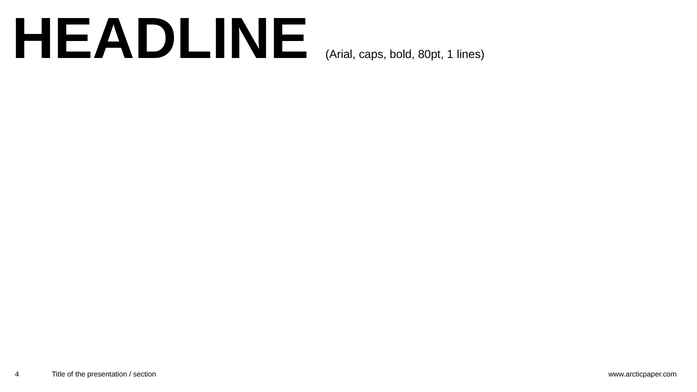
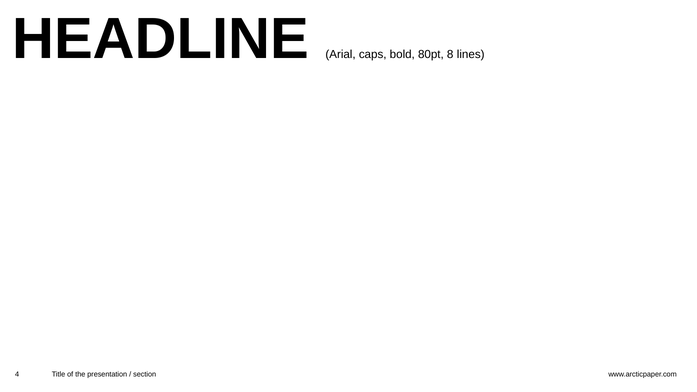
1: 1 -> 8 (450, 55)
